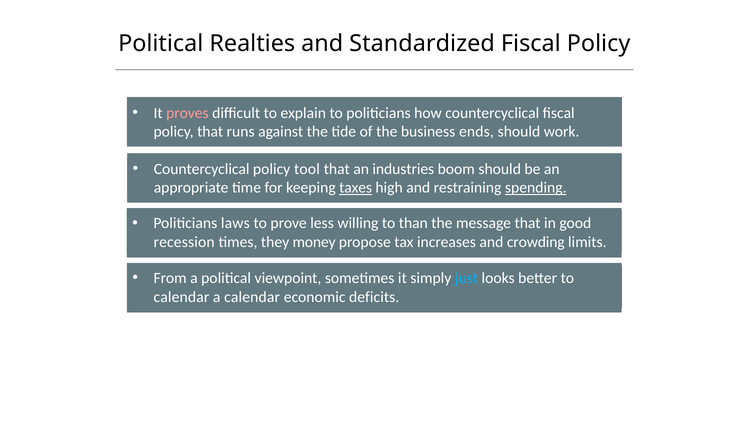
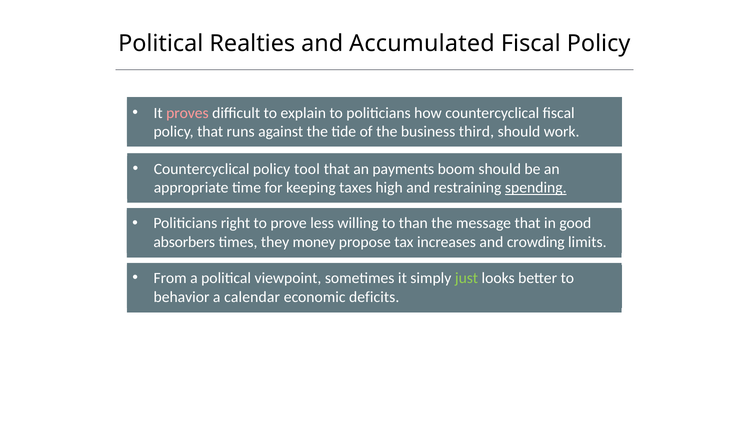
Standardized: Standardized -> Accumulated (422, 44)
ends: ends -> third (476, 132)
industries: industries -> payments (403, 169)
taxes underline: present -> none (356, 188)
laws: laws -> right (235, 223)
recession: recession -> absorbers (184, 242)
just colour: light blue -> light green (467, 278)
calendar: calendar -> behavior (182, 297)
